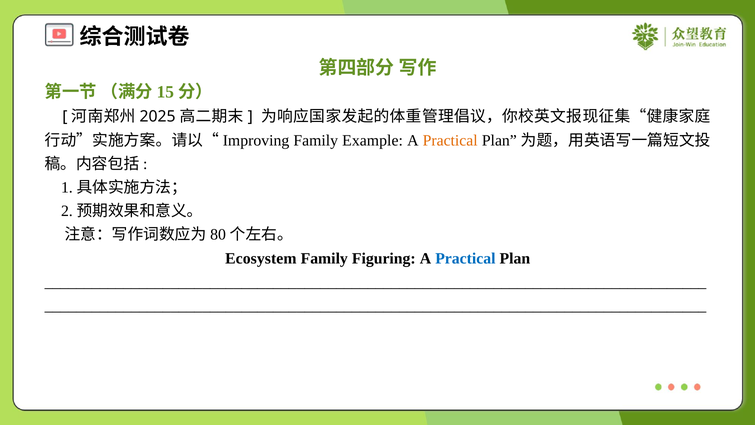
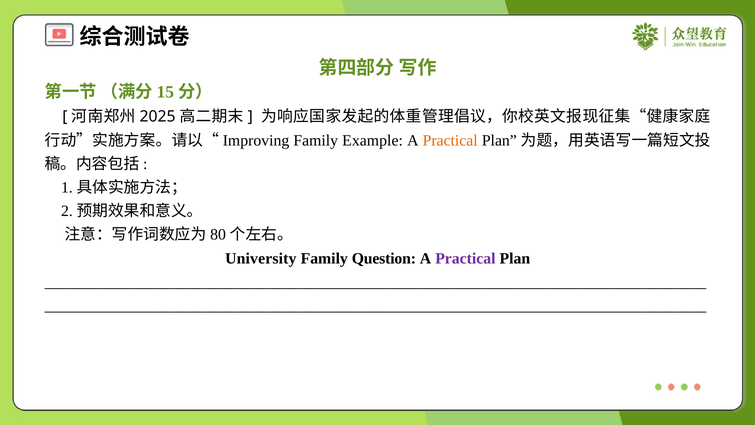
Ecosystem: Ecosystem -> University (261, 258)
Figuring: Figuring -> Question (384, 258)
Practical colour: blue -> purple (465, 258)
